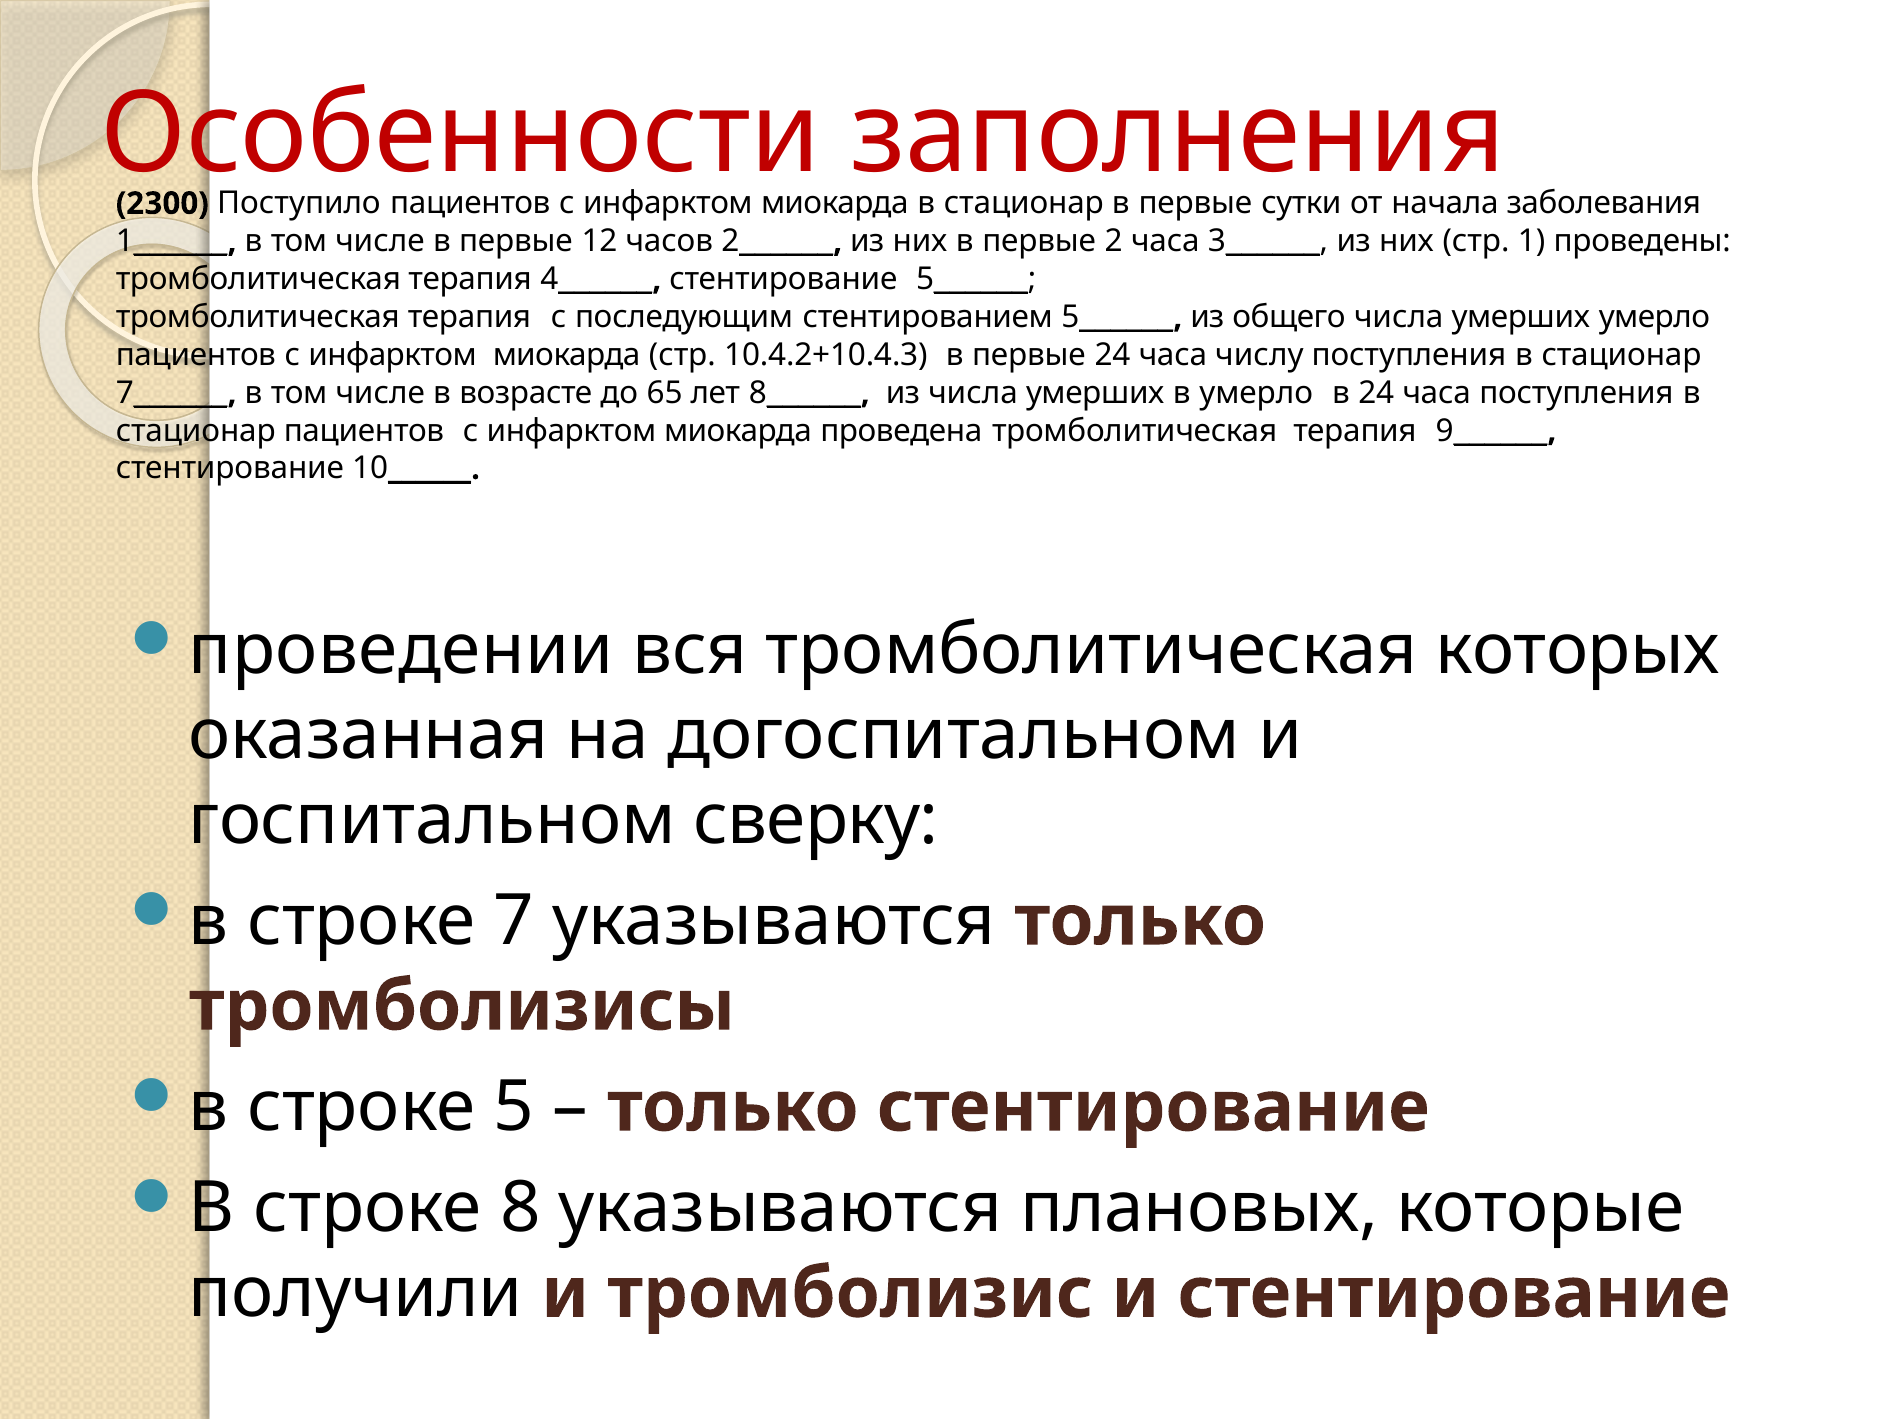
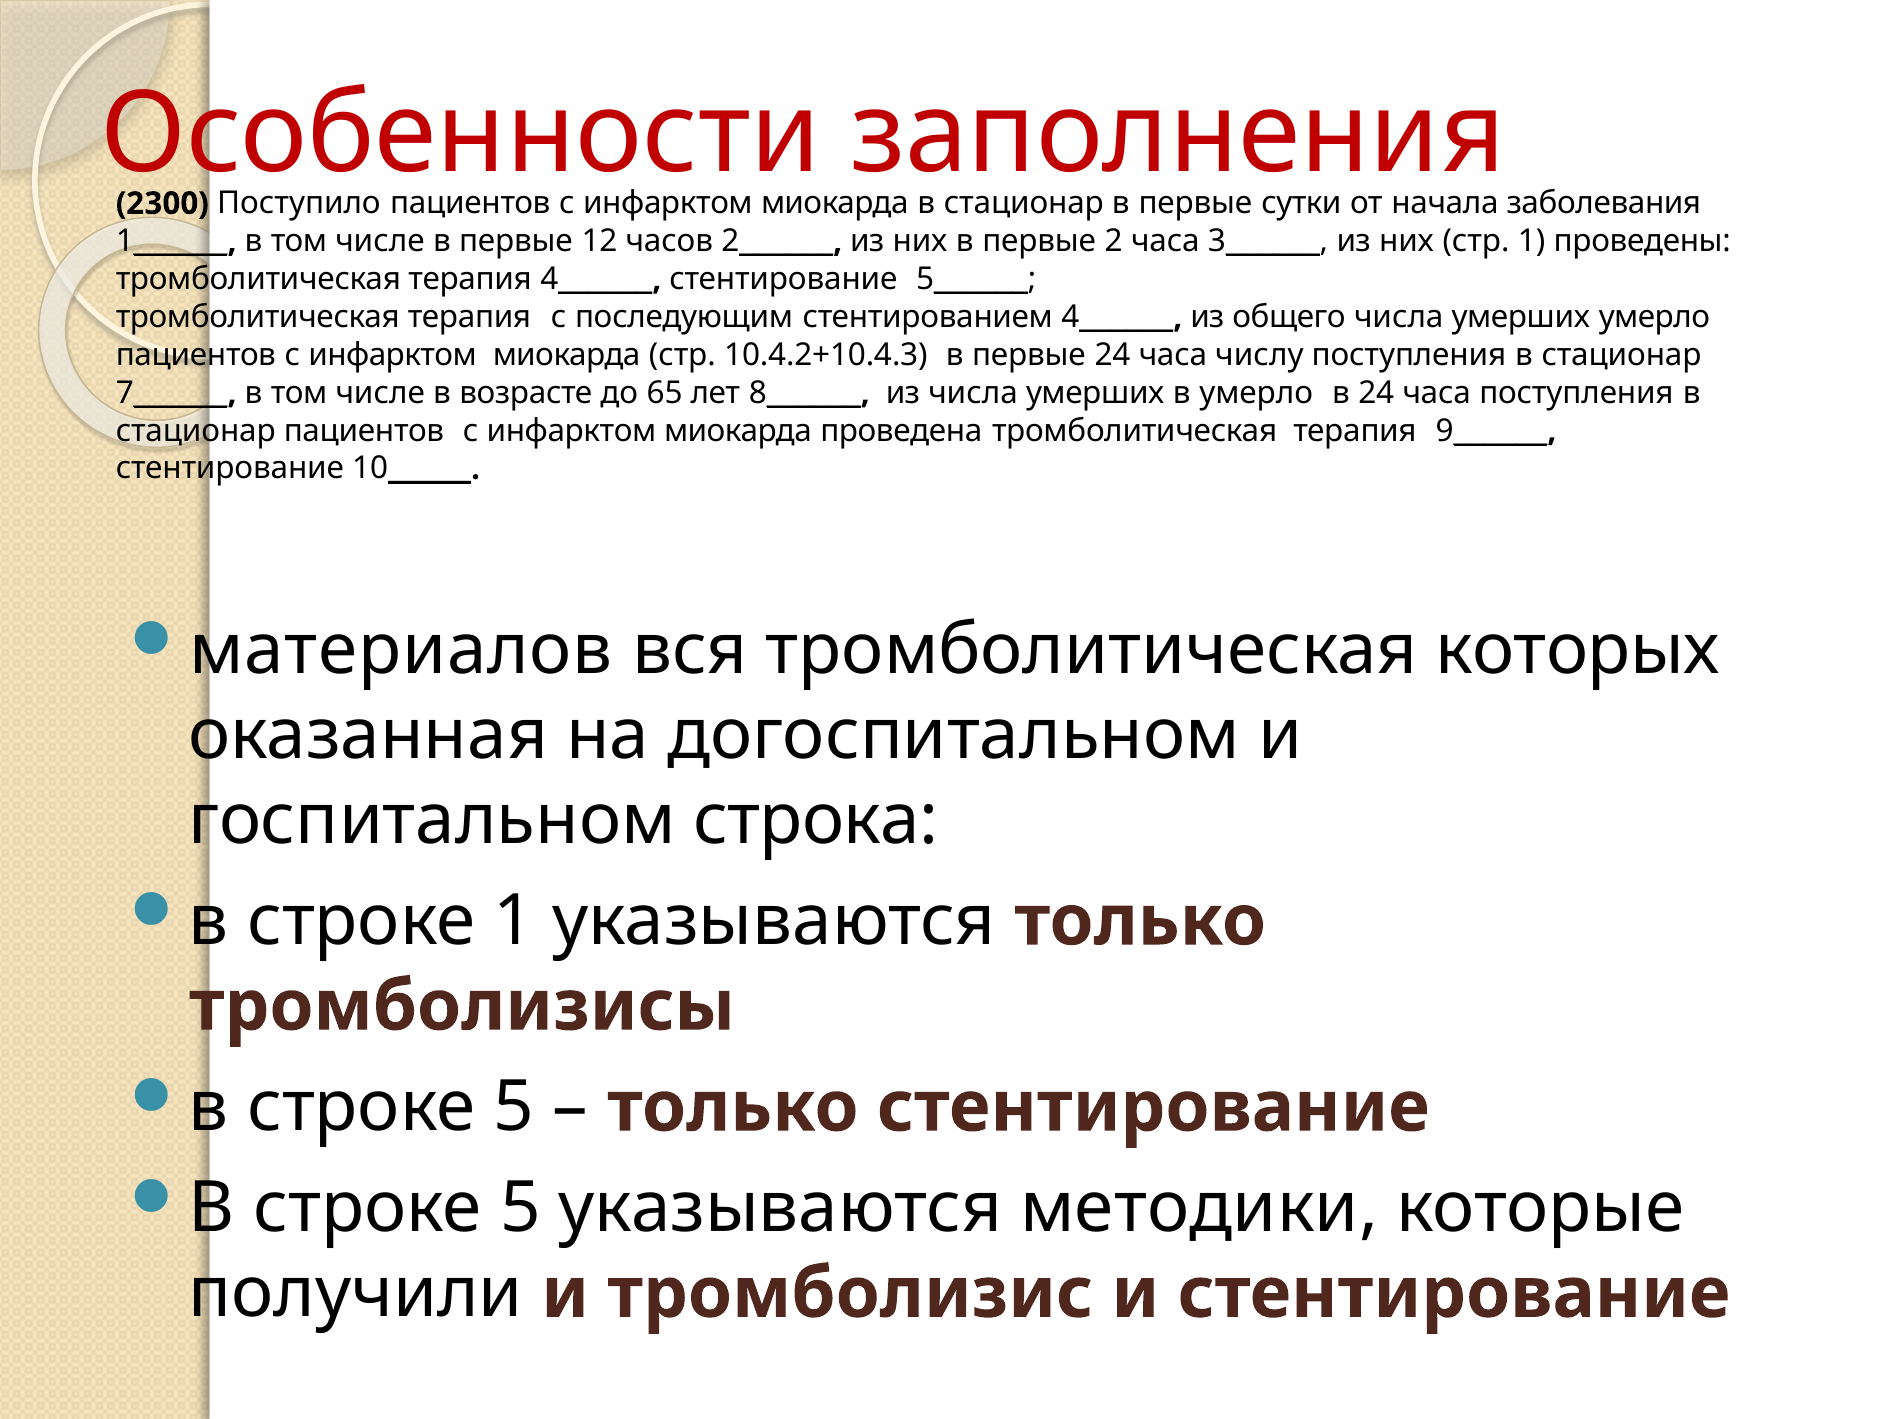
стентированием 5: 5 -> 4 (1070, 317)
проведении: проведении -> материалов (401, 649)
сверку: сверку -> строка (816, 820)
строке 7: 7 -> 1 (514, 921)
8: 8 -> 5 (520, 1208)
плановых: плановых -> методики (1199, 1208)
